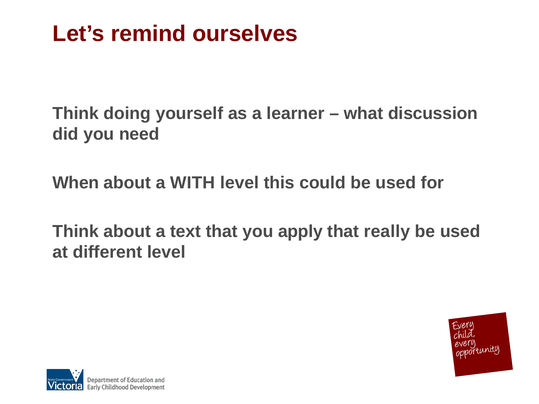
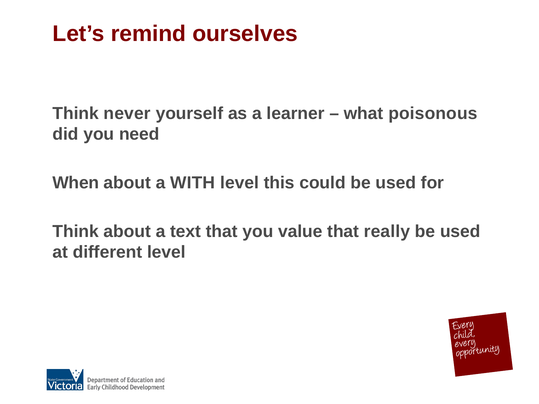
doing: doing -> never (127, 114)
discussion: discussion -> poisonous (433, 114)
apply: apply -> value (300, 232)
